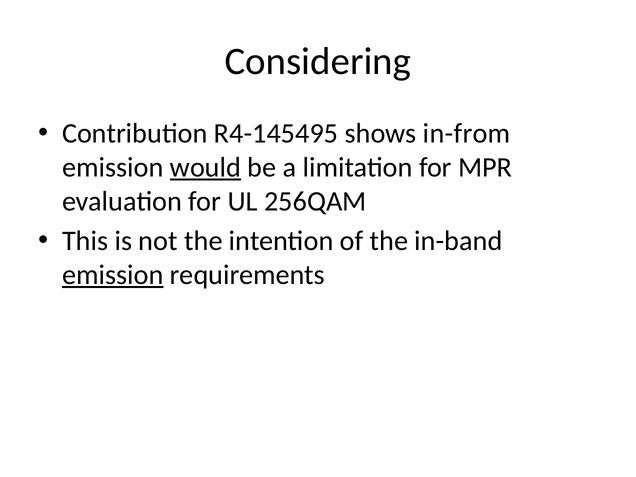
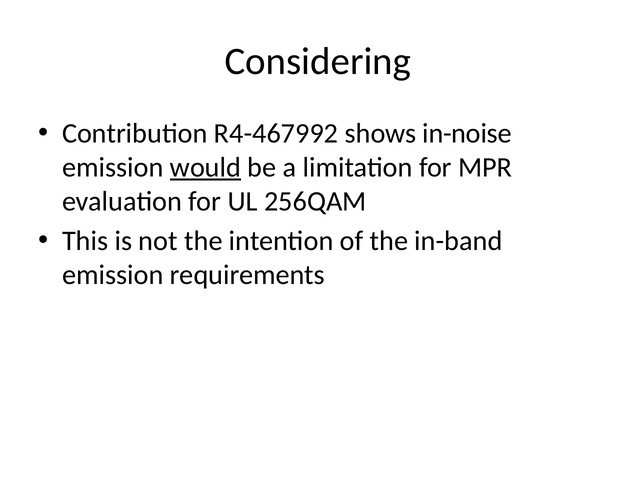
R4-145495: R4-145495 -> R4-467992 (276, 133)
in-from: in-from -> in-noise (467, 133)
emission underline: present -> none (113, 275)
